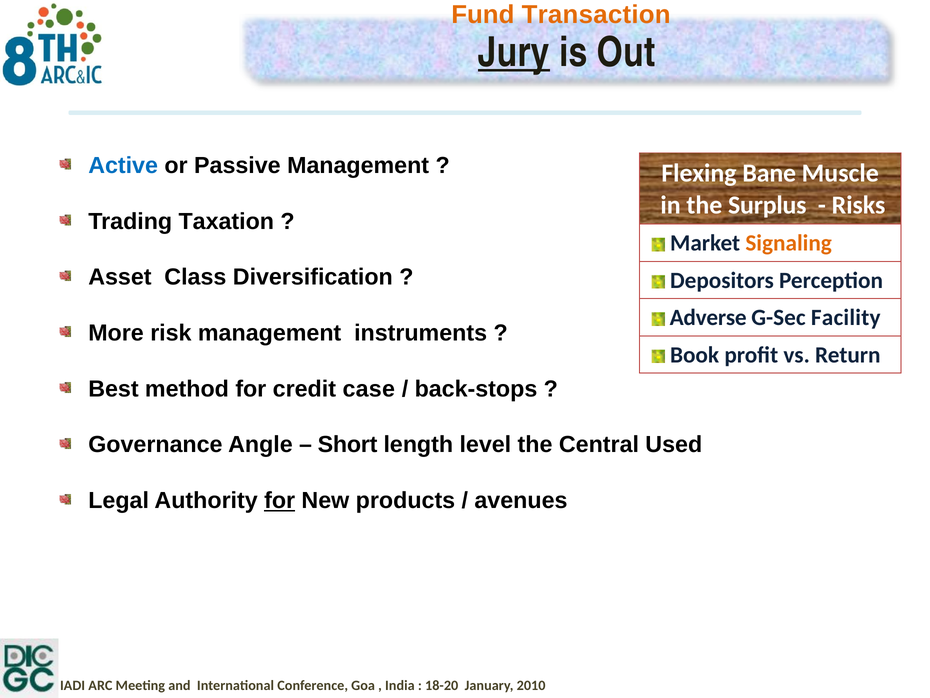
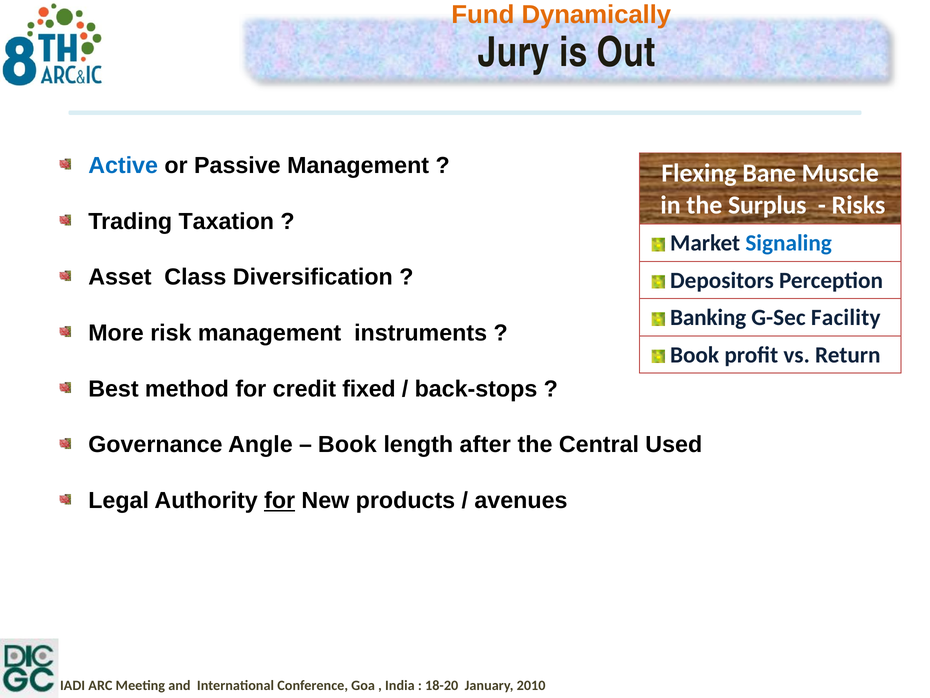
Transaction: Transaction -> Dynamically (596, 15)
Jury underline: present -> none (514, 53)
Signaling colour: orange -> blue (789, 243)
Adverse: Adverse -> Banking (708, 318)
case: case -> fixed (369, 389)
Short: Short -> Book (347, 444)
level: level -> after (485, 444)
